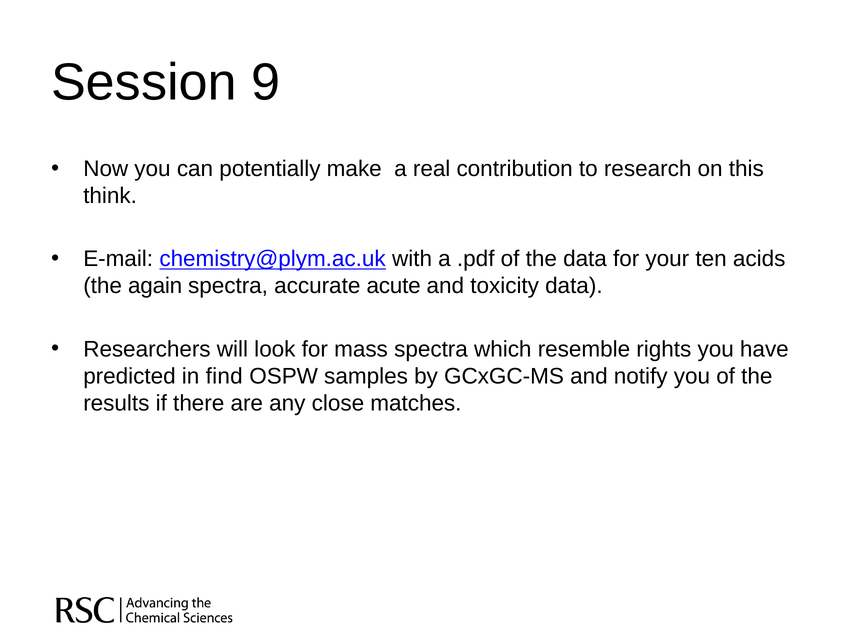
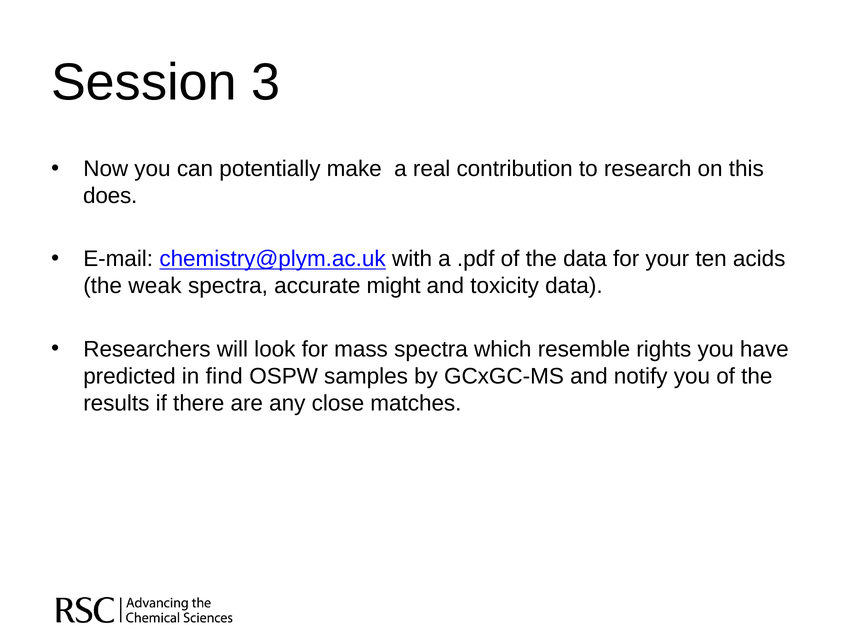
9: 9 -> 3 (266, 83)
think: think -> does (110, 196)
again: again -> weak (155, 286)
acute: acute -> might (394, 286)
